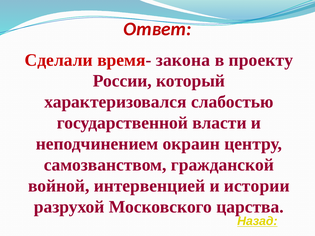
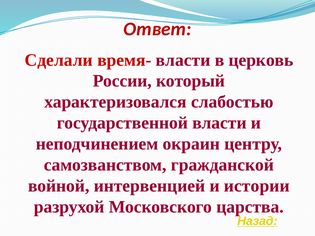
время- закона: закона -> власти (183, 60)
проекту: проекту -> церковь (261, 60)
